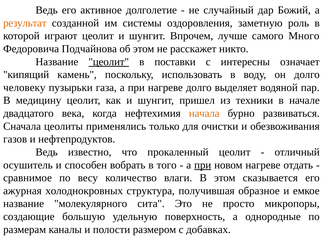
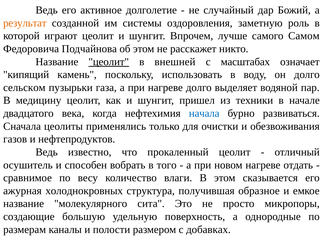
Много: Много -> Самом (304, 36)
поставки: поставки -> внешней (175, 62)
интересны: интересны -> масштабах (245, 62)
человеку: человеку -> сельском (24, 88)
начала colour: orange -> blue (204, 113)
при underline: present -> none (203, 165)
